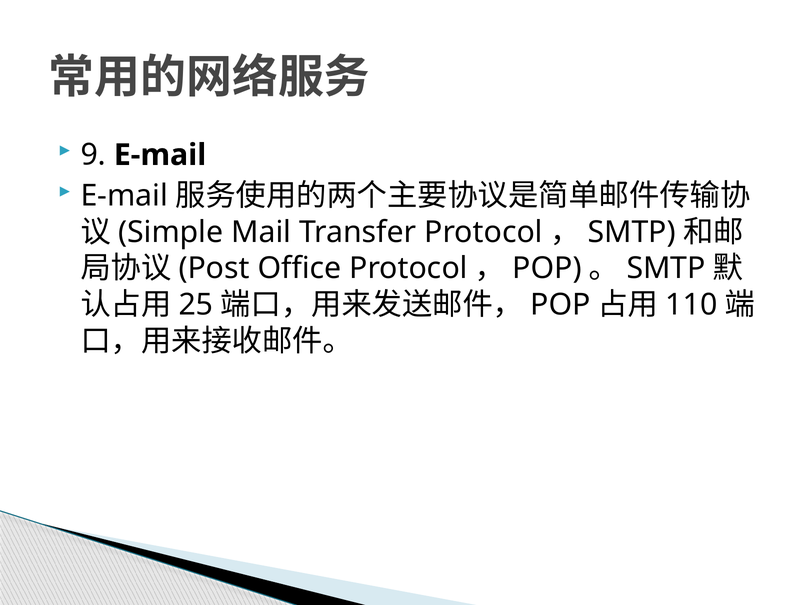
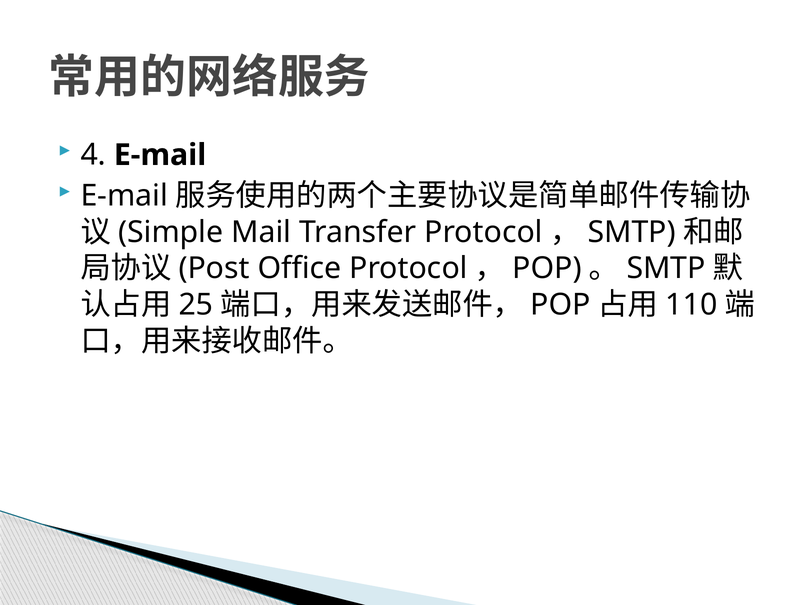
9: 9 -> 4 (93, 155)
